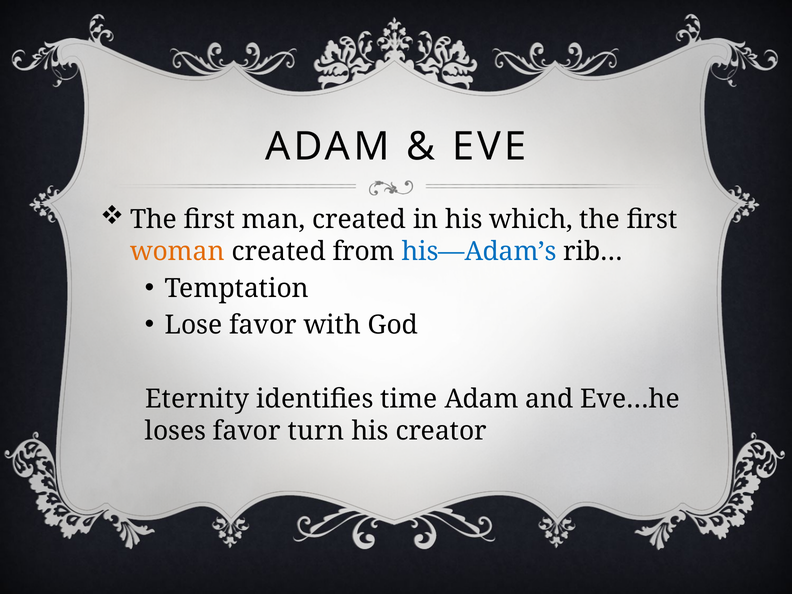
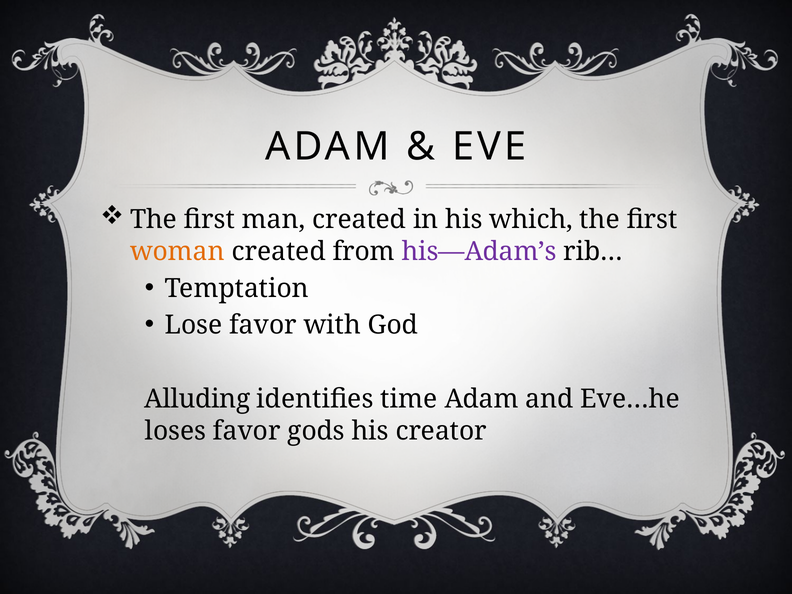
his—Adam’s colour: blue -> purple (479, 251)
Eternity: Eternity -> Alluding (197, 399)
turn: turn -> gods (316, 431)
